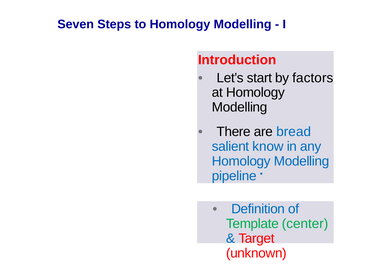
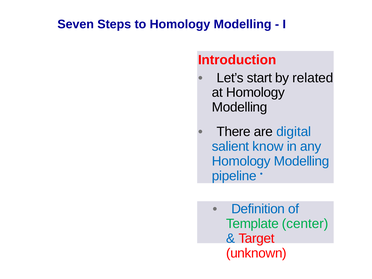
factors: factors -> related (313, 78)
bread: bread -> digital (294, 132)
